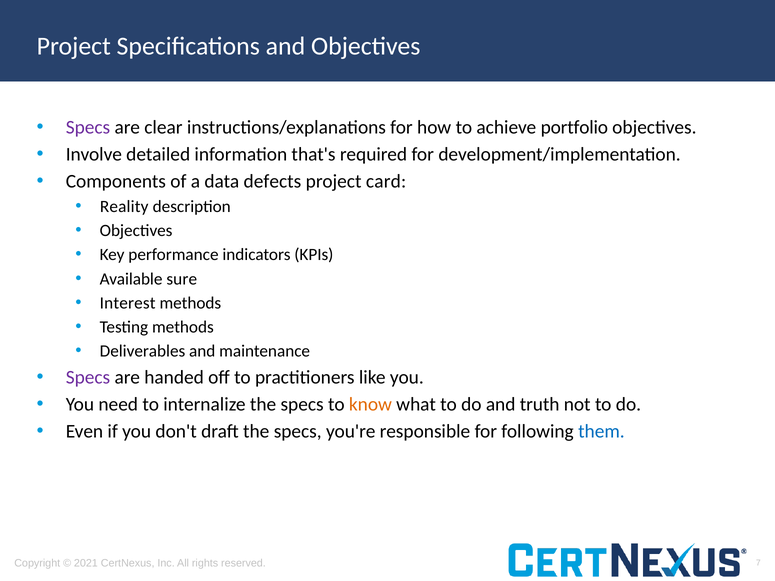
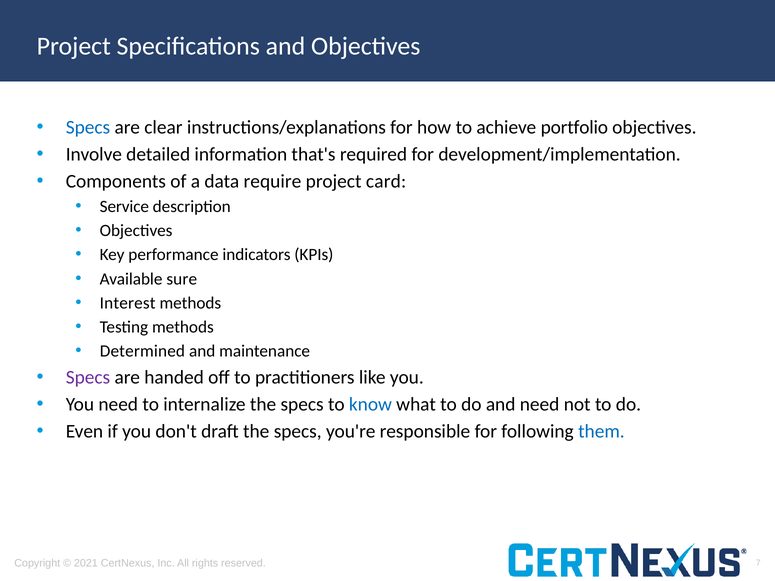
Specs colour: purple -> blue (88, 127)
defects: defects -> require (272, 181)
Reality: Reality -> Service (124, 207)
Deliverables: Deliverables -> Determined (142, 351)
know colour: orange -> blue (370, 404)
and truth: truth -> need (540, 404)
